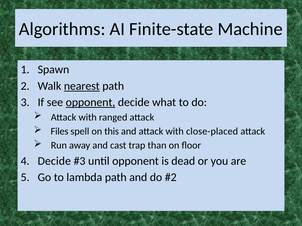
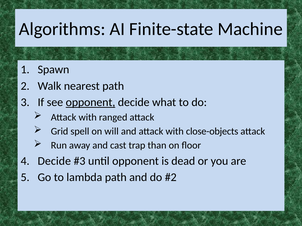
nearest underline: present -> none (82, 86)
Files: Files -> Grid (60, 132)
this: this -> will (112, 132)
close-placed: close-placed -> close-objects (212, 132)
